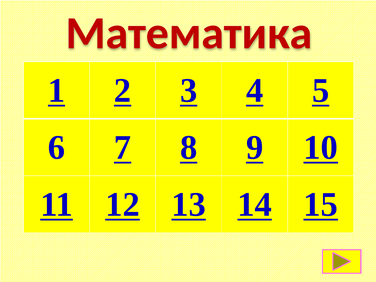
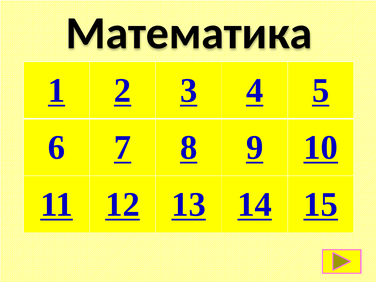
Математика colour: red -> black (189, 33)
